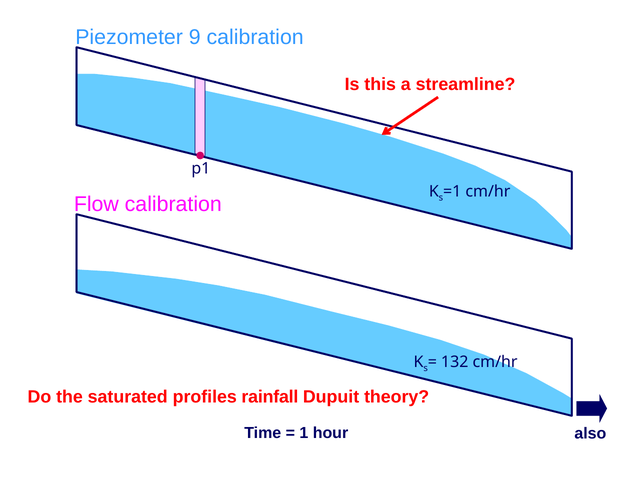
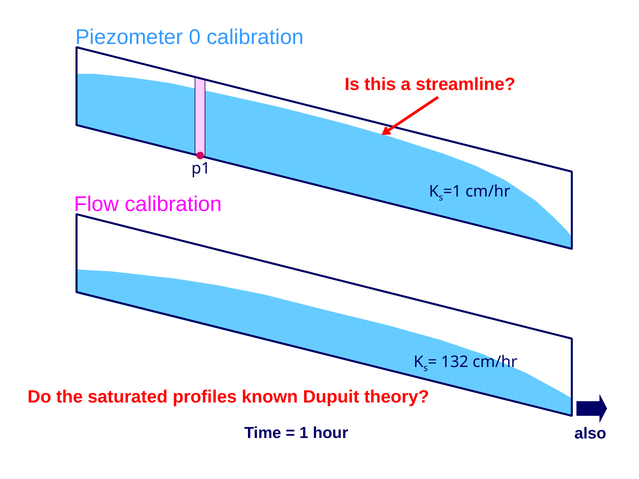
9: 9 -> 0 (195, 37)
rainfall: rainfall -> known (270, 397)
